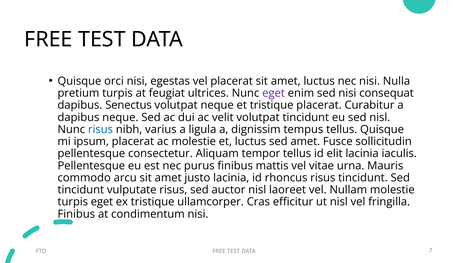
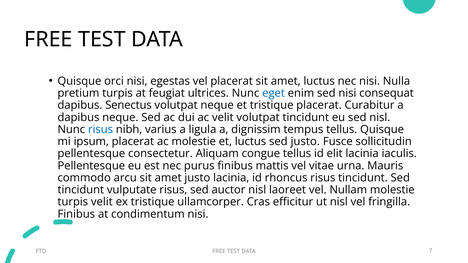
eget colour: purple -> blue (274, 93)
sed amet: amet -> justo (305, 142)
tempor: tempor -> congue (261, 154)
turpis eget: eget -> velit (102, 202)
